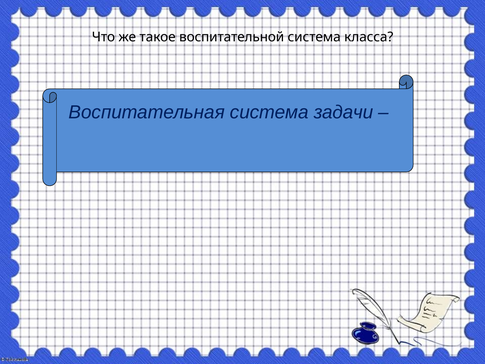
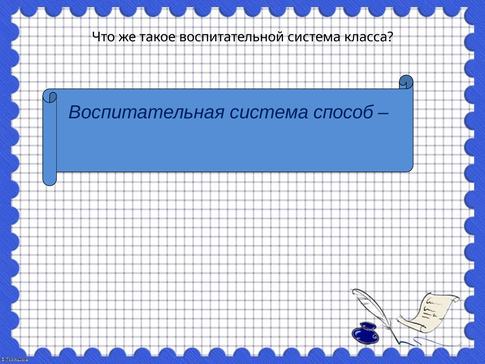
задачи: задачи -> способ (343, 112)
